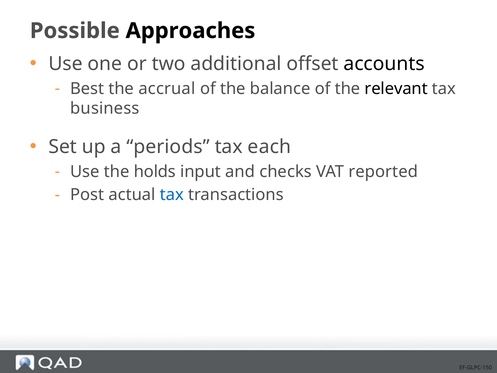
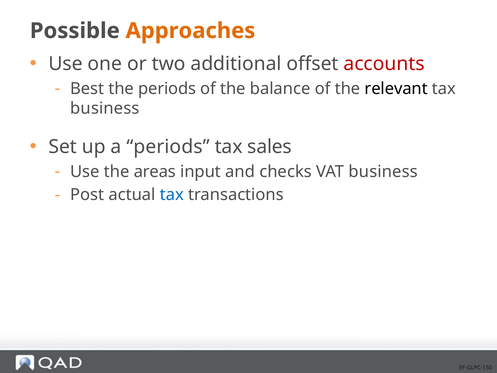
Approaches colour: black -> orange (190, 31)
accounts colour: black -> red (384, 64)
the accrual: accrual -> periods (167, 89)
each: each -> sales (270, 147)
holds: holds -> areas (155, 171)
VAT reported: reported -> business (383, 171)
